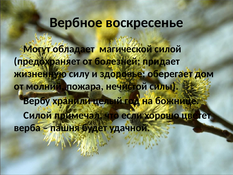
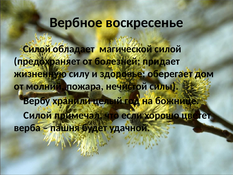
Могут: Могут -> Силой (37, 49)
